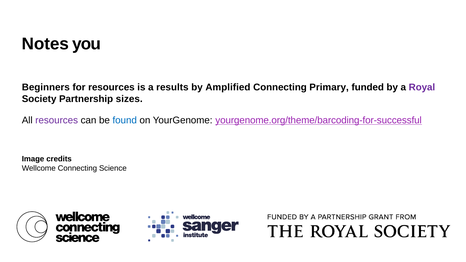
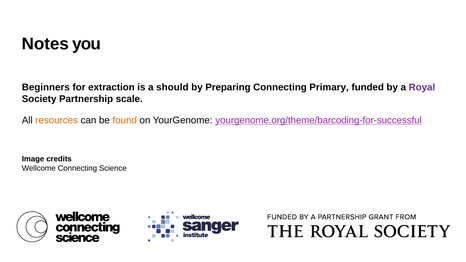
for resources: resources -> extraction (111, 87)
results: results -> should (172, 87)
Amplified: Amplified -> Preparing (228, 87)
sizes: sizes -> scale (129, 99)
resources colour: purple -> orange (57, 120)
found colour: blue -> orange (125, 120)
